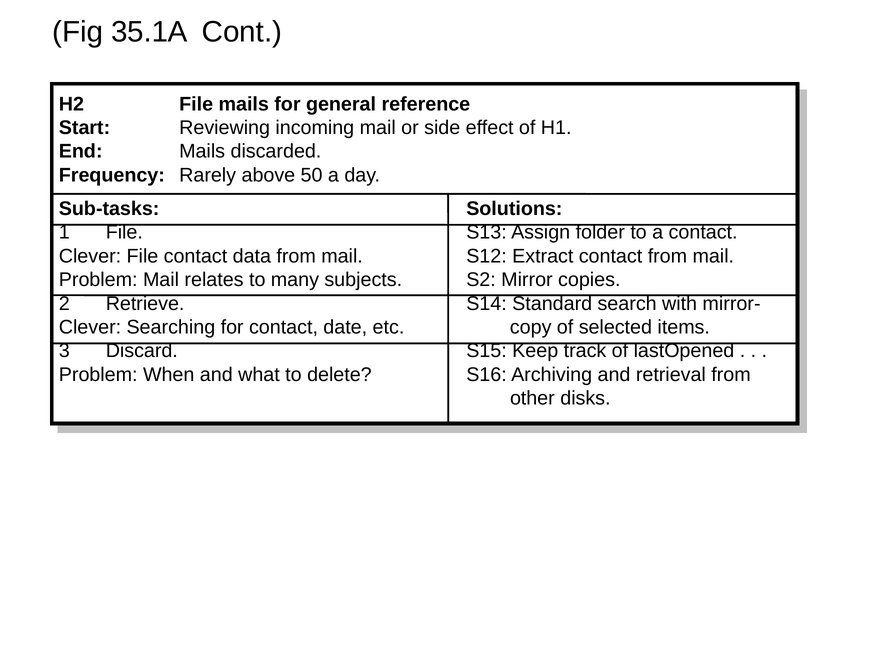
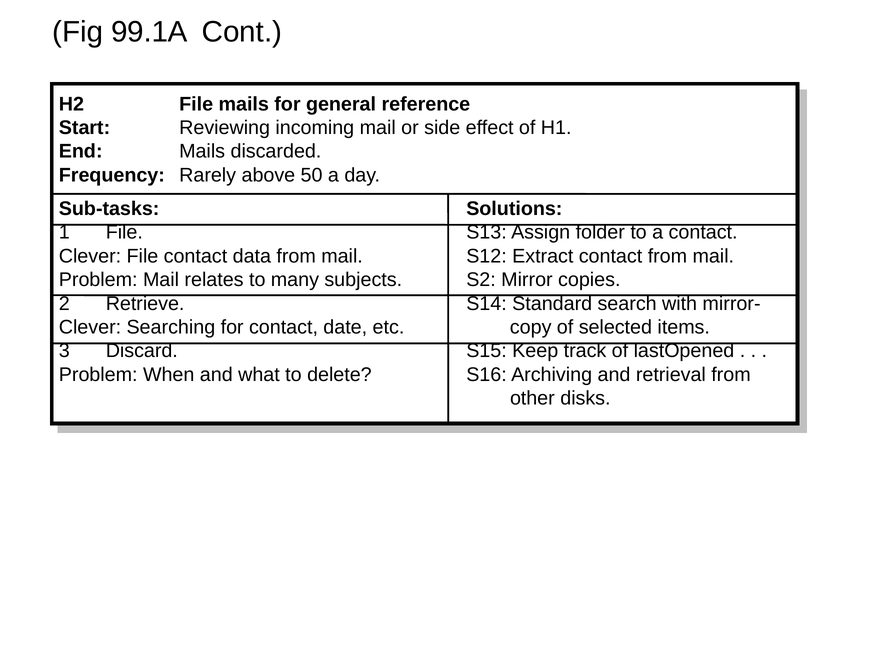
35.1A: 35.1A -> 99.1A (149, 32)
